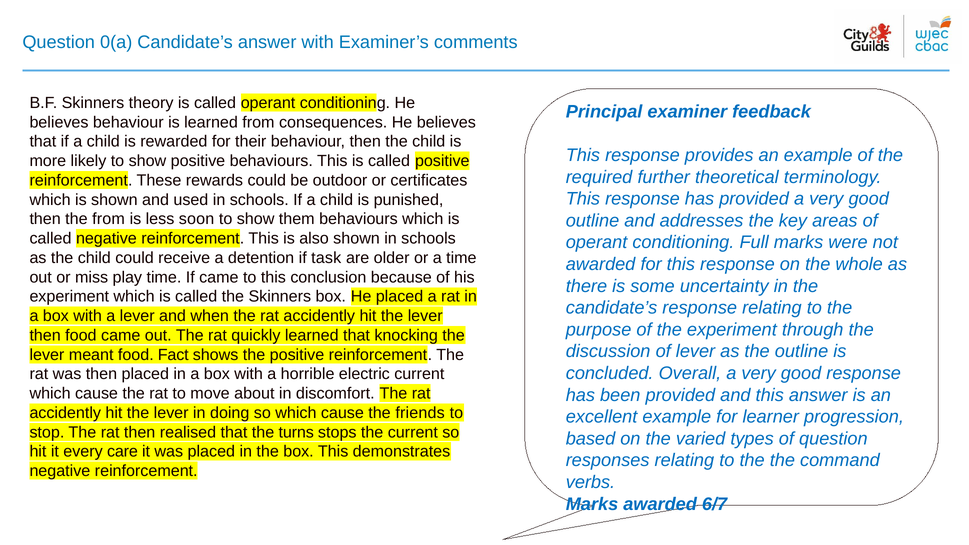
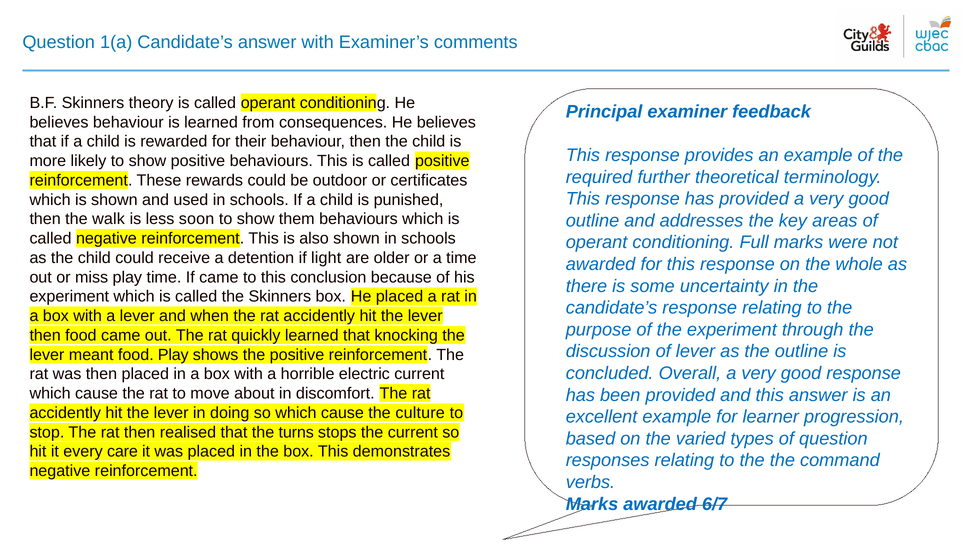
0(a: 0(a -> 1(a (116, 42)
the from: from -> walk (109, 219)
task: task -> light (326, 258)
food Fact: Fact -> Play (173, 355)
friends: friends -> culture (420, 413)
